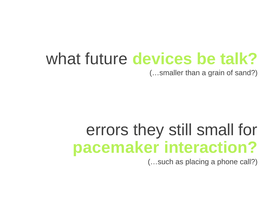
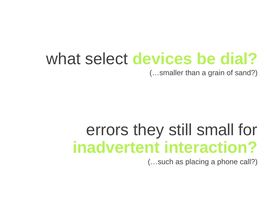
future: future -> select (106, 59)
talk: talk -> dial (239, 59)
pacemaker: pacemaker -> inadvertent (116, 148)
